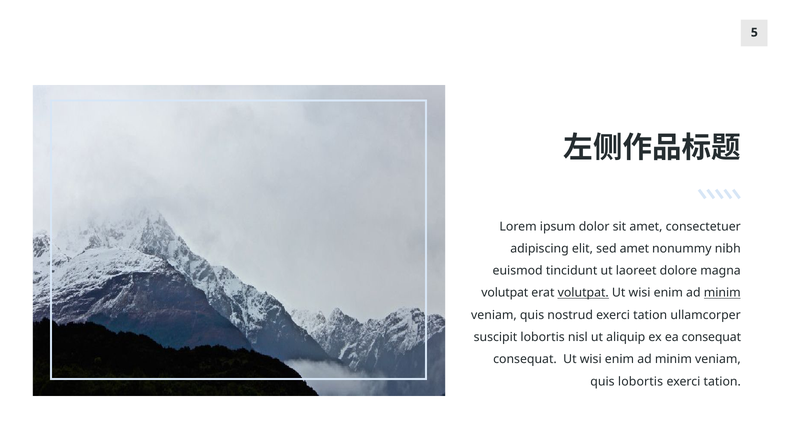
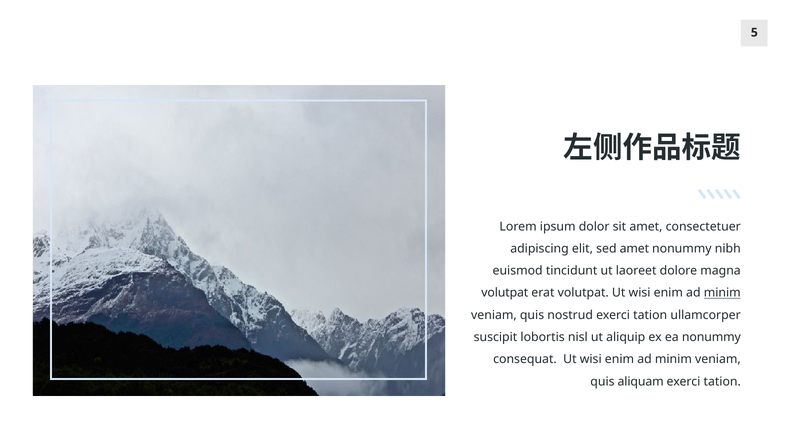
volutpat underline: present -> none (583, 293)
ea consequat: consequat -> nonummy (711, 337)
quis lobortis: lobortis -> aliquam (641, 382)
